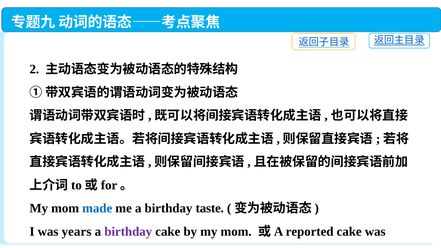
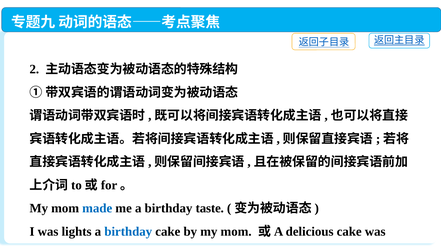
years: years -> lights (77, 232)
birthday colour: purple -> blue (128, 232)
reported: reported -> delicious (310, 232)
